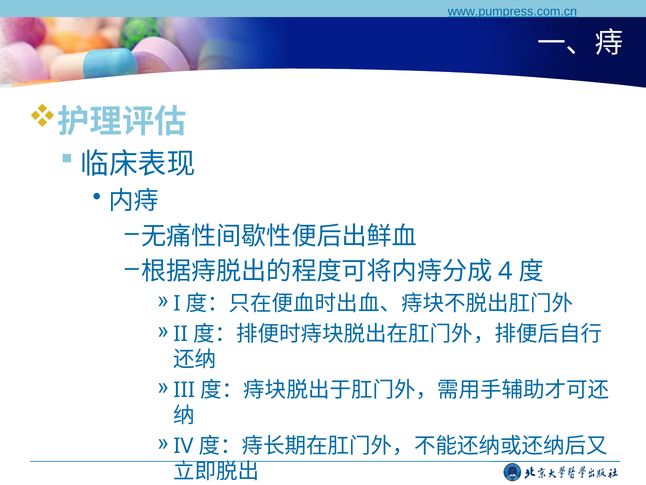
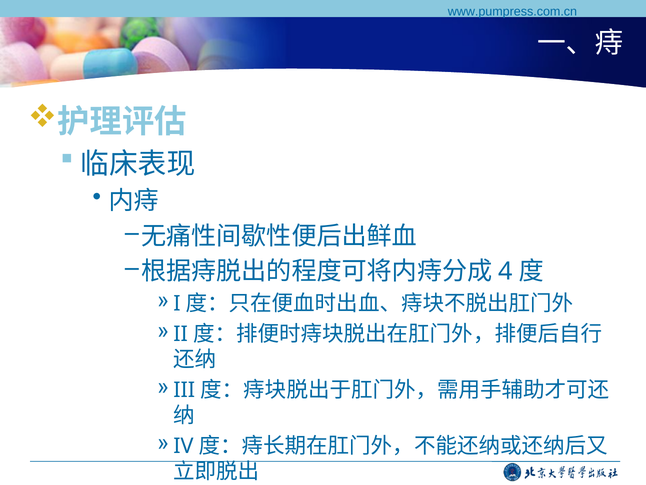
www.pumpress.com.cn underline: present -> none (512, 12)
